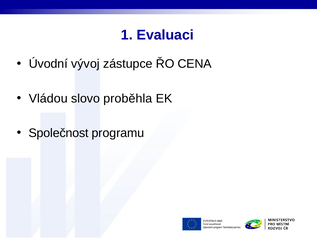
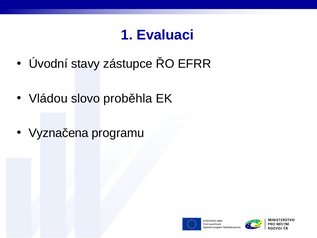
vývoj: vývoj -> stavy (85, 64)
CENA: CENA -> EFRR (195, 64)
Společnost: Společnost -> Vyznačena (59, 133)
